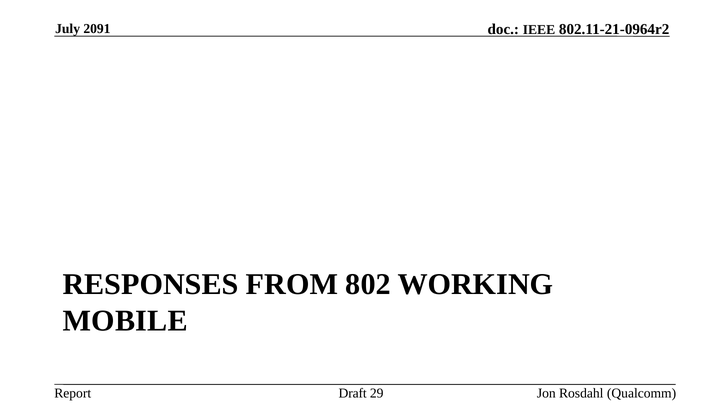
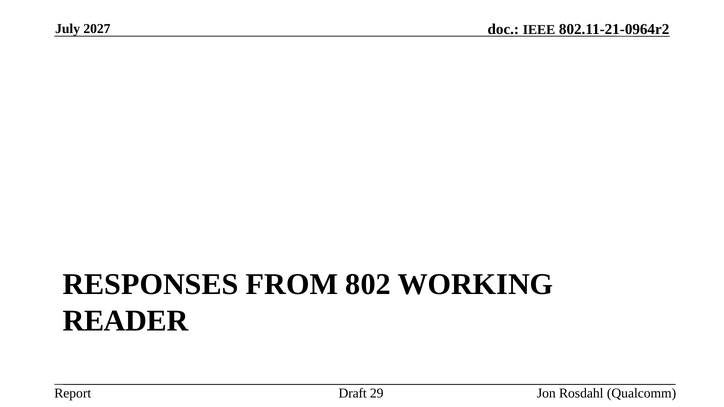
2091: 2091 -> 2027 (97, 29)
MOBILE: MOBILE -> READER (126, 321)
